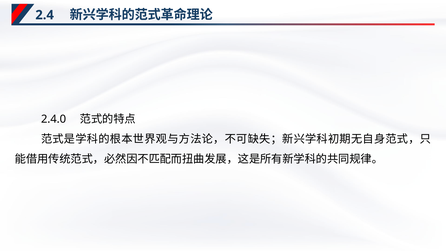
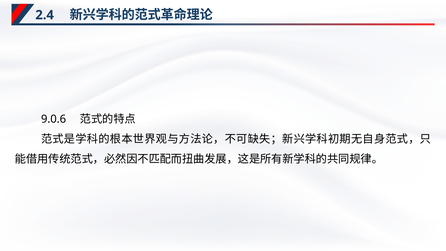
2.4.0: 2.4.0 -> 9.0.6 (54, 119)
